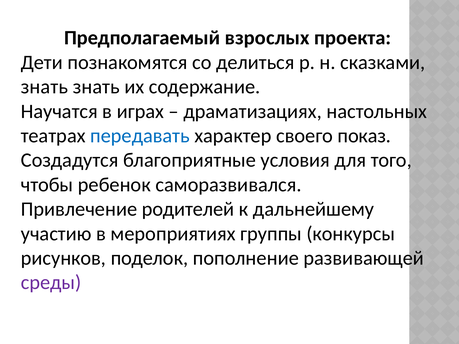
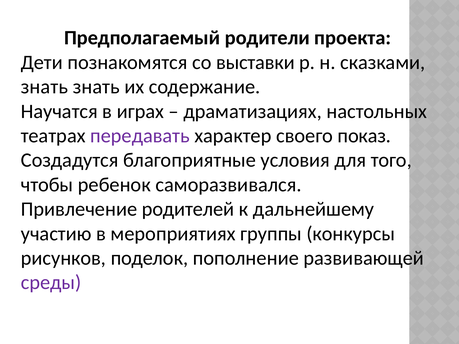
взрослых: взрослых -> родители (267, 38)
делиться: делиться -> выставки (255, 62)
передавать colour: blue -> purple (140, 136)
